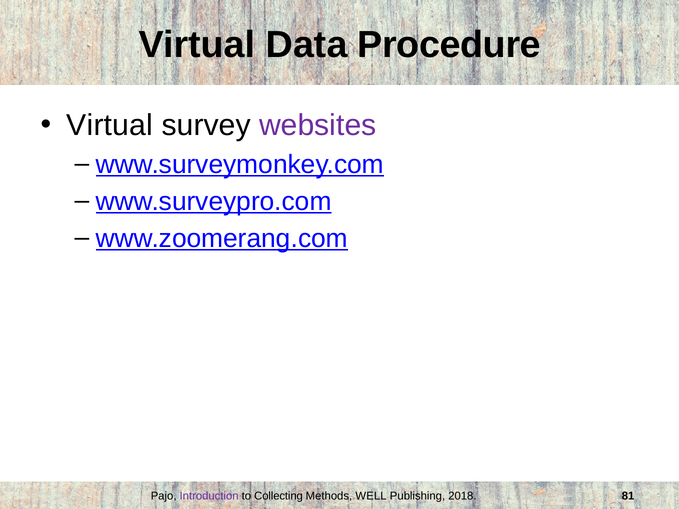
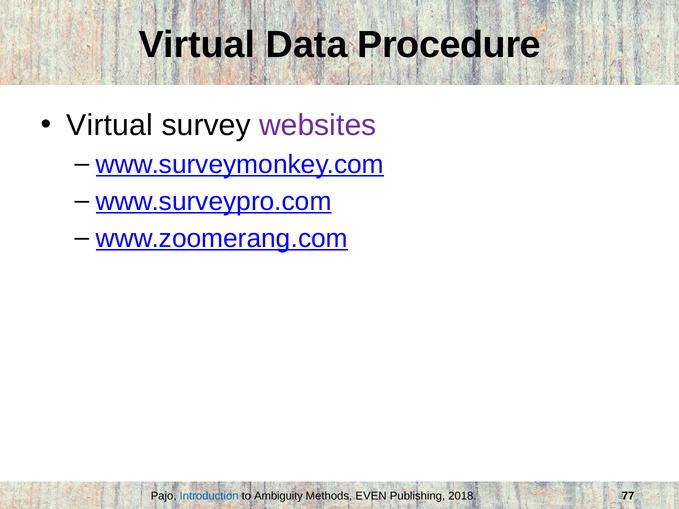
Introduction colour: purple -> blue (209, 496)
Collecting: Collecting -> Ambiguity (279, 496)
WELL: WELL -> EVEN (371, 496)
81: 81 -> 77 (628, 496)
